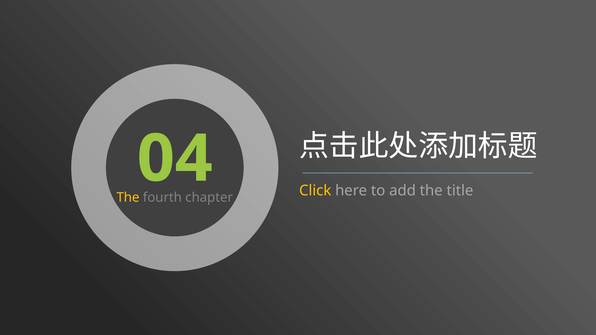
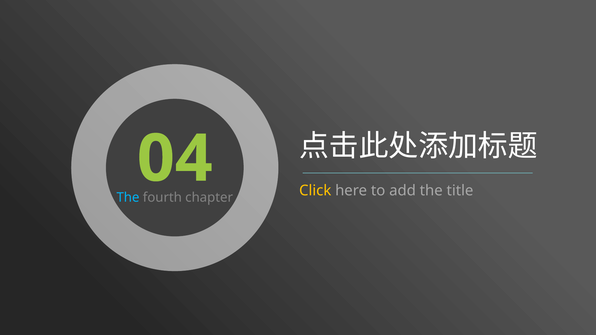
The colour: yellow -> light blue (128, 198)
